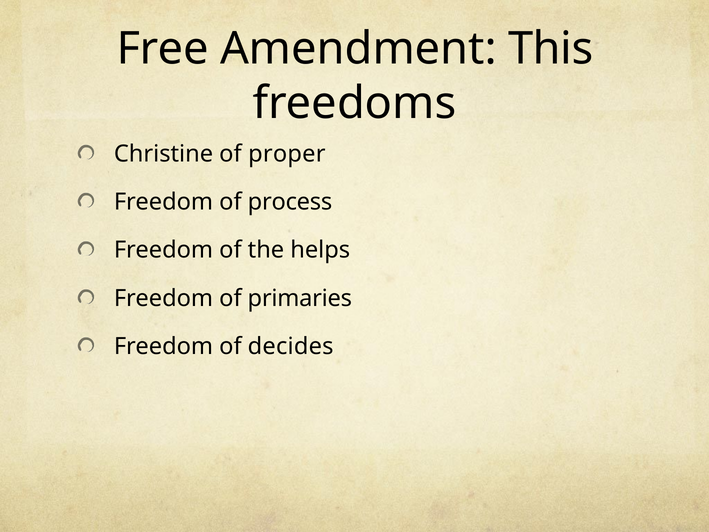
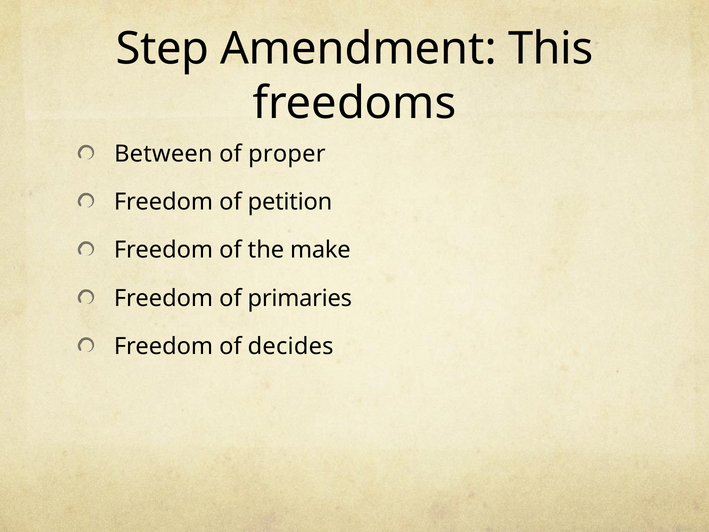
Free: Free -> Step (163, 49)
Christine: Christine -> Between (163, 154)
process: process -> petition (290, 202)
helps: helps -> make (320, 250)
